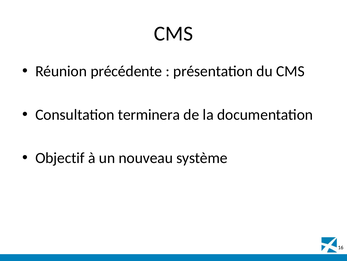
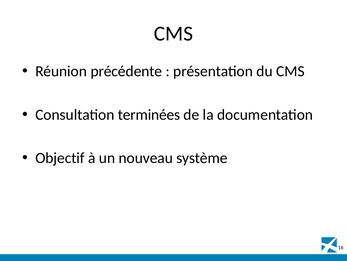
terminera: terminera -> terminées (149, 114)
